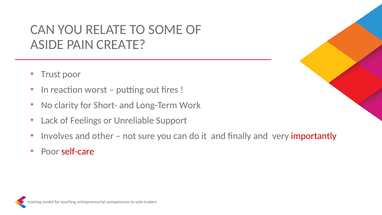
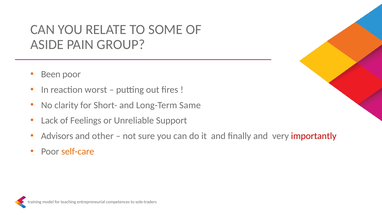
CREATE: CREATE -> GROUP (121, 45)
Trust: Trust -> Been (51, 74)
Work: Work -> Same (190, 105)
Involves: Involves -> Advisors (57, 136)
self-care colour: red -> orange (78, 151)
